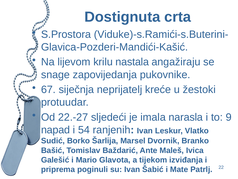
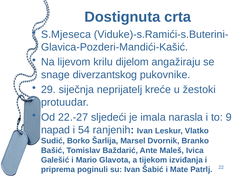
S.Prostora: S.Prostora -> S.Mjeseca (66, 34)
nastala: nastala -> dijelom (132, 62)
zapovijedanja: zapovijedanja -> diverzantskog (105, 75)
67: 67 -> 29 (48, 89)
